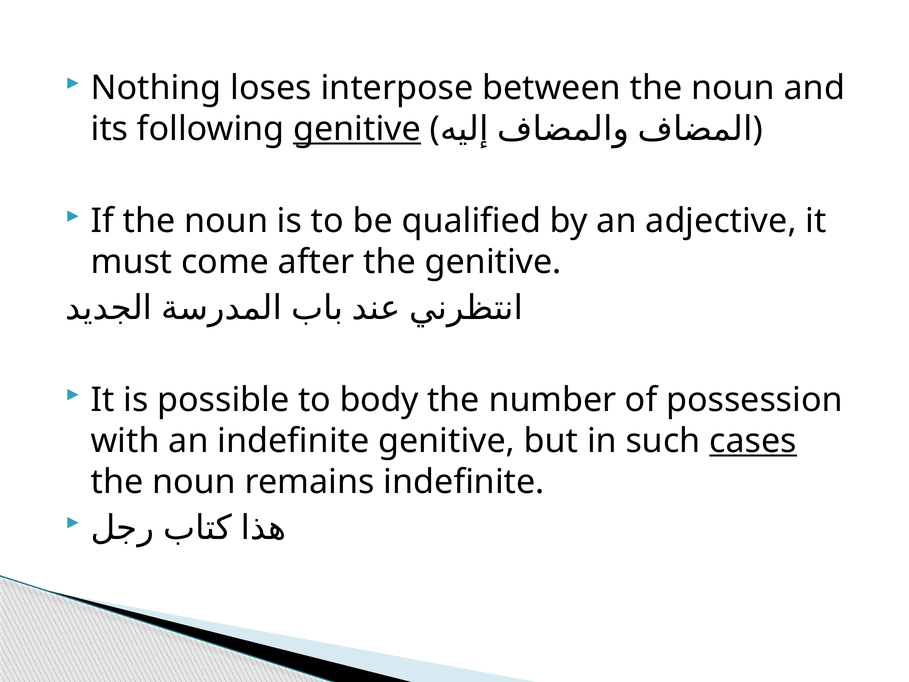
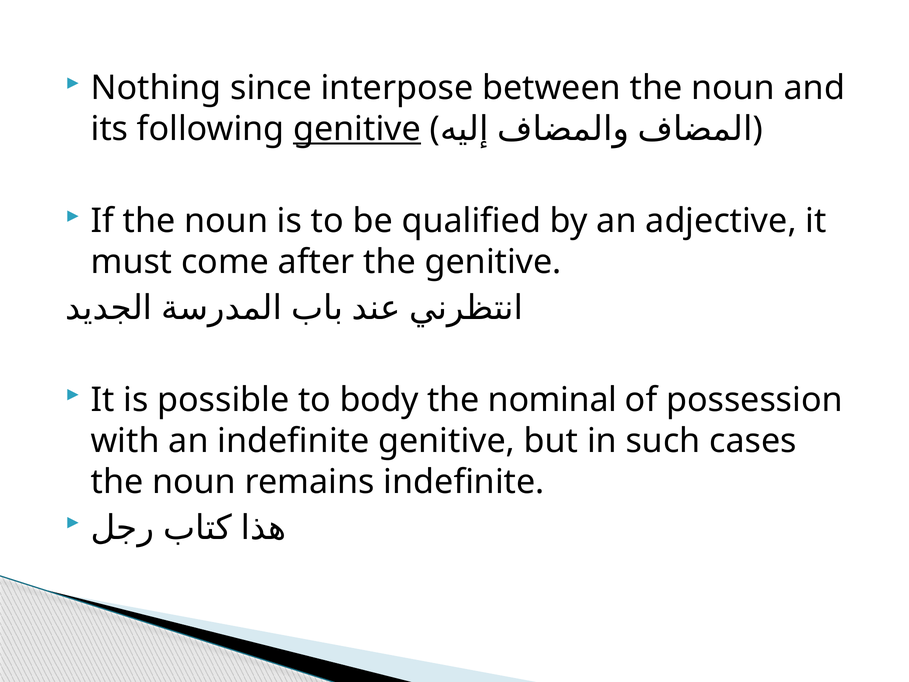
loses: loses -> since (271, 88)
number: number -> nominal (553, 400)
cases underline: present -> none (753, 441)
